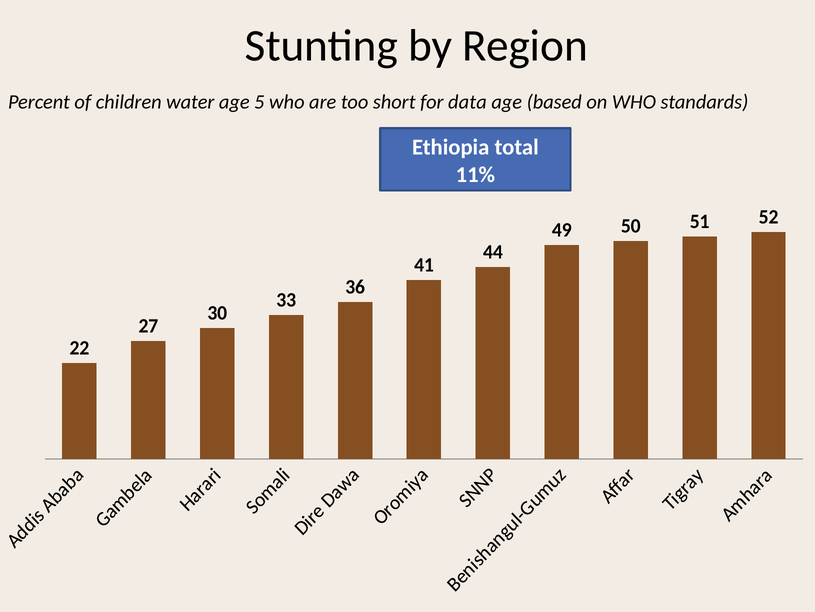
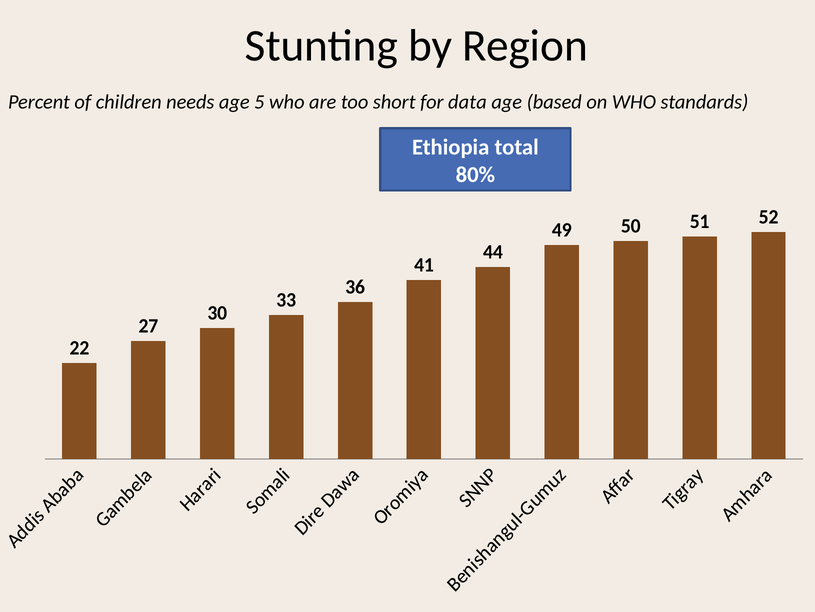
water: water -> needs (190, 102)
11%: 11% -> 80% (475, 174)
